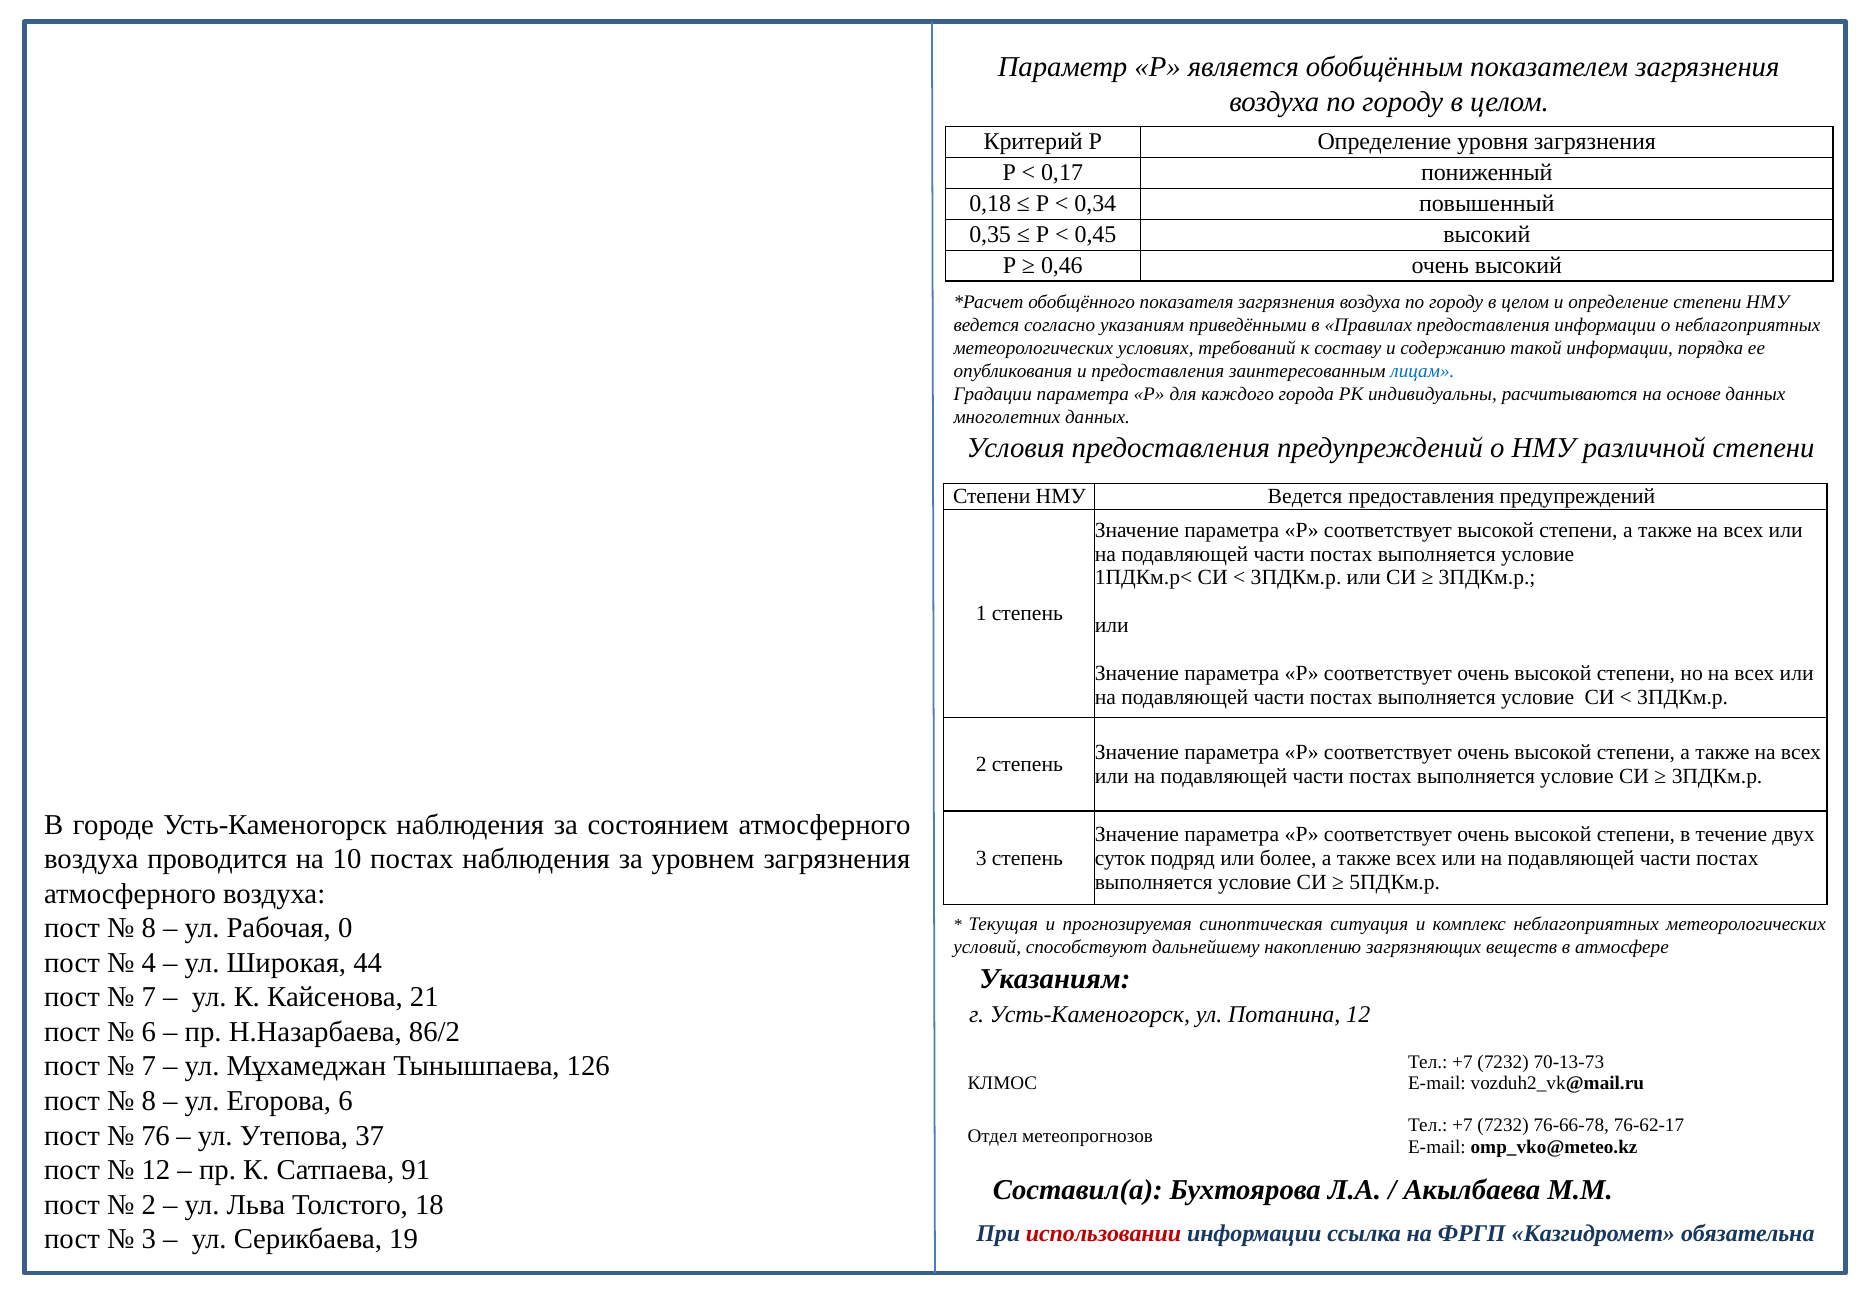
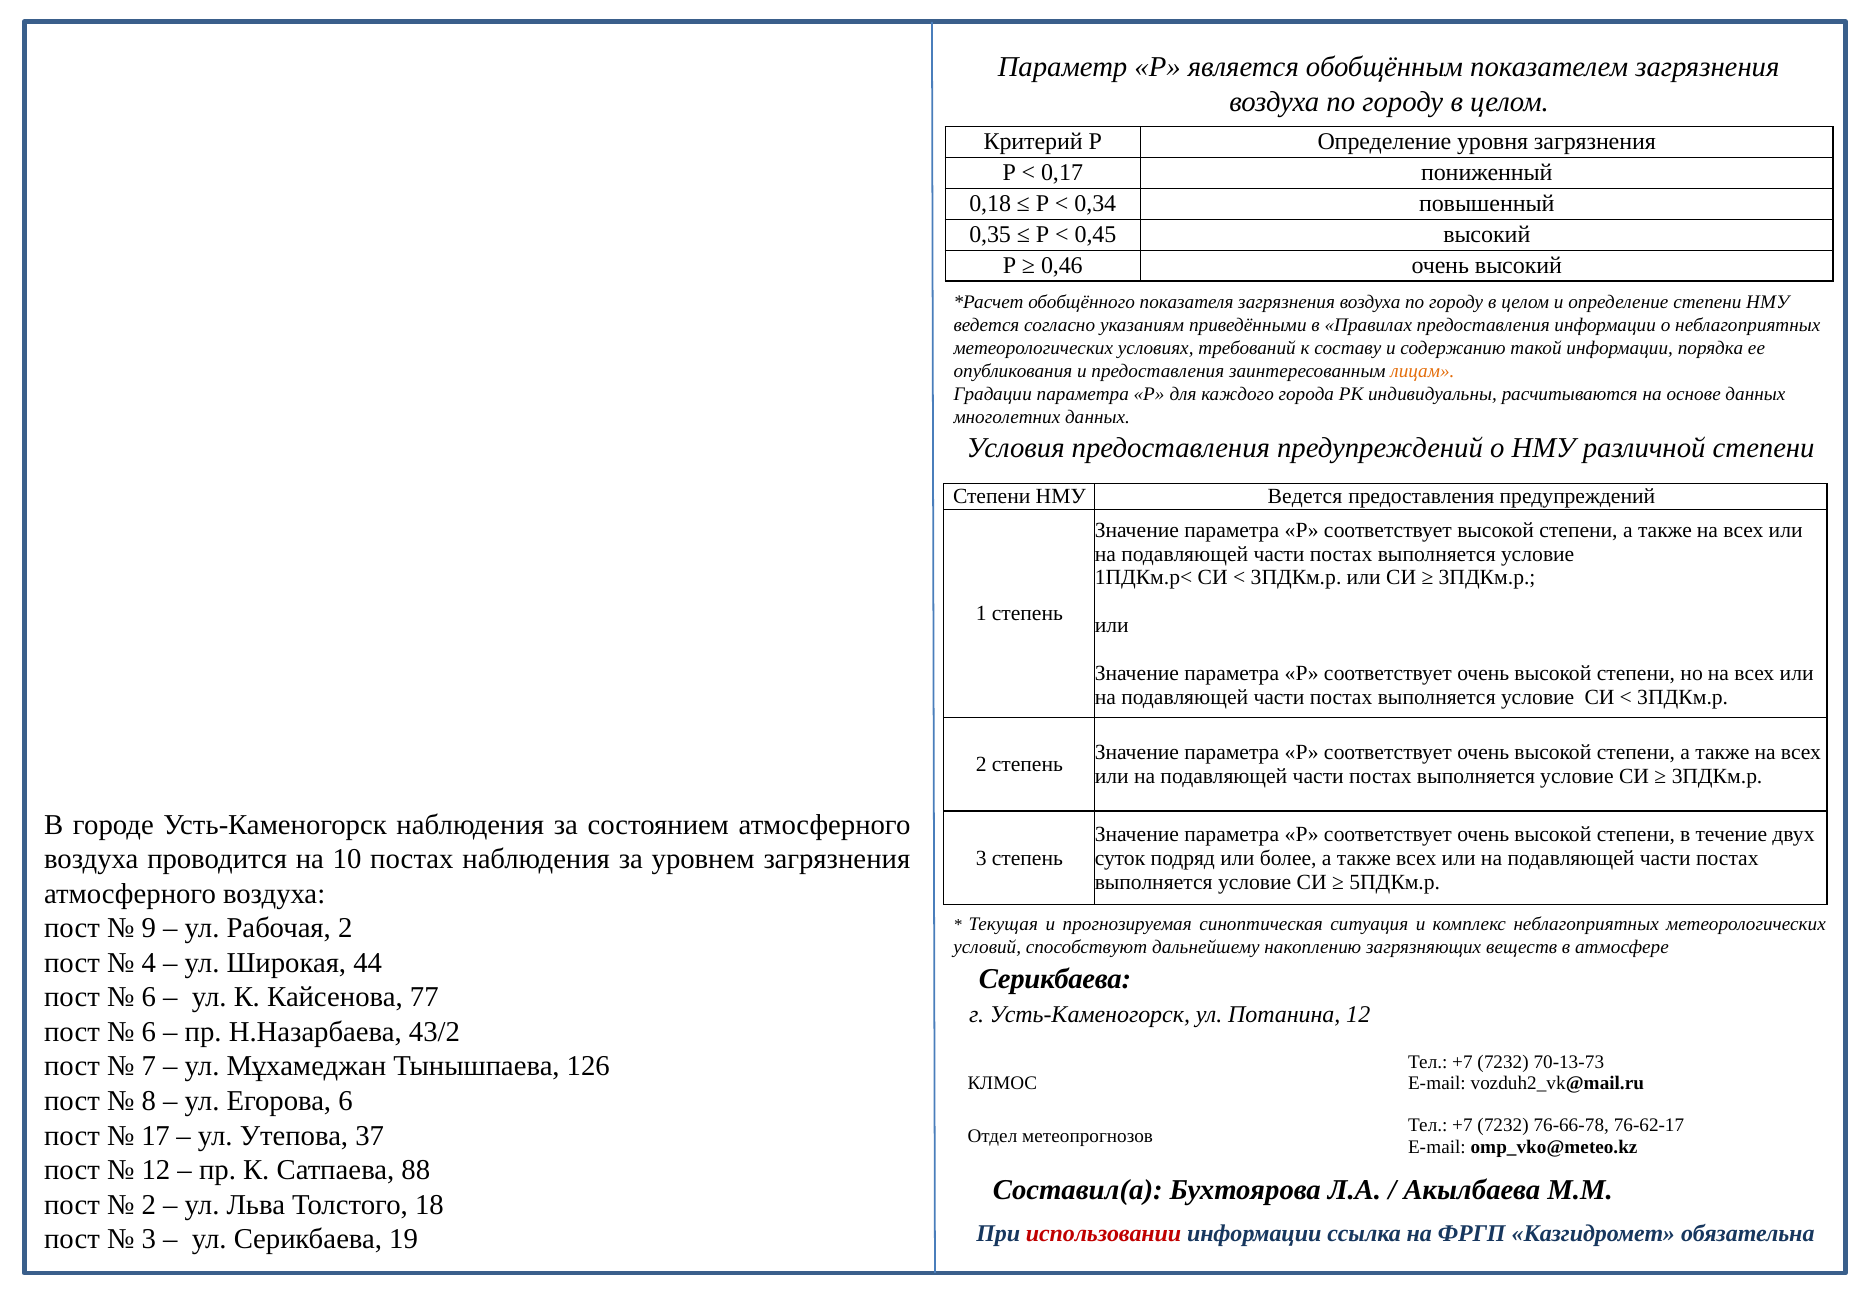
лицам colour: blue -> orange (1422, 371)
8: 8 -> 9 (149, 928)
Рабочая 0: 0 -> 2 (345, 928)
Указаниям: Указаниям -> Серикбаева (1055, 979)
7: 7 -> 6 (149, 997)
21: 21 -> 77 (424, 997)
86/2: 86/2 -> 43/2 (434, 1032)
76: 76 -> 17 (156, 1135)
91: 91 -> 88 (416, 1170)
